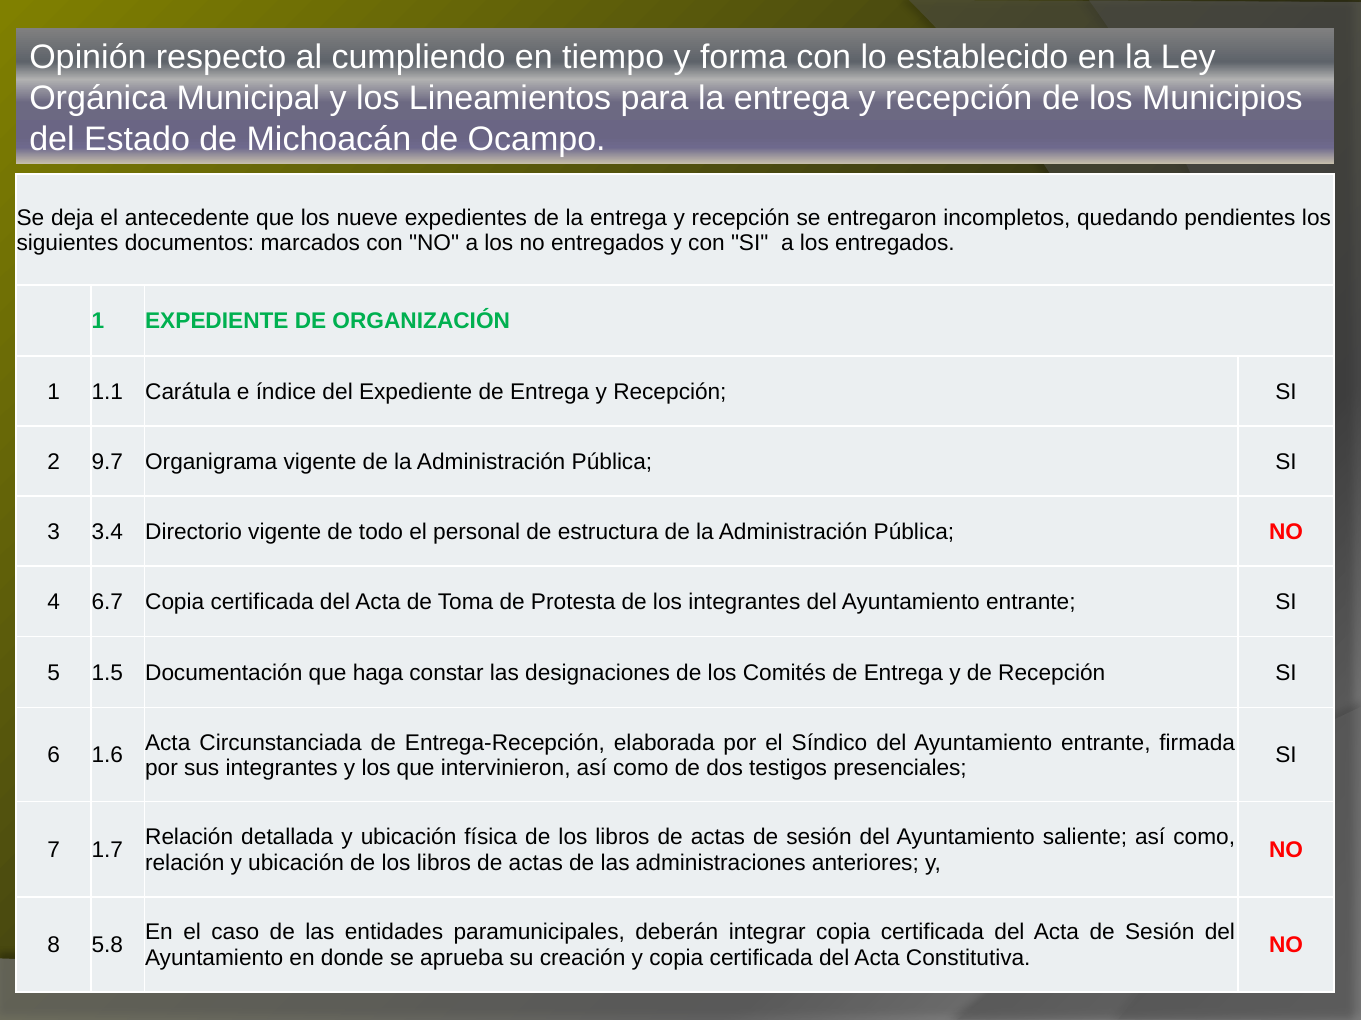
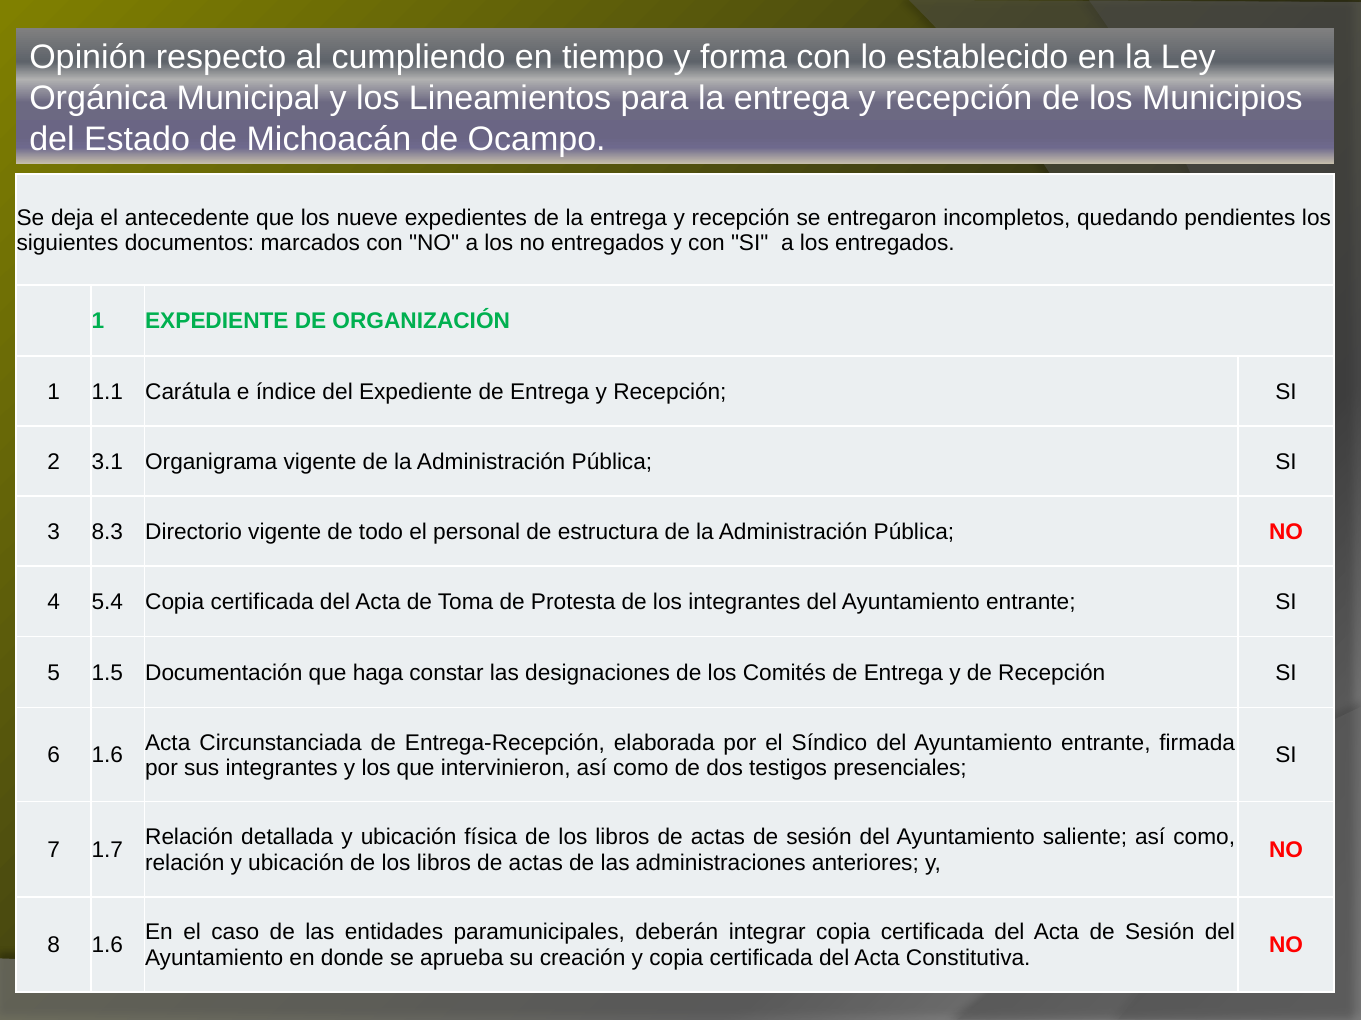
9.7: 9.7 -> 3.1 (107, 462)
3.4: 3.4 -> 8.3 (107, 532)
6.7: 6.7 -> 5.4 (107, 603)
8 5.8: 5.8 -> 1.6 (107, 946)
